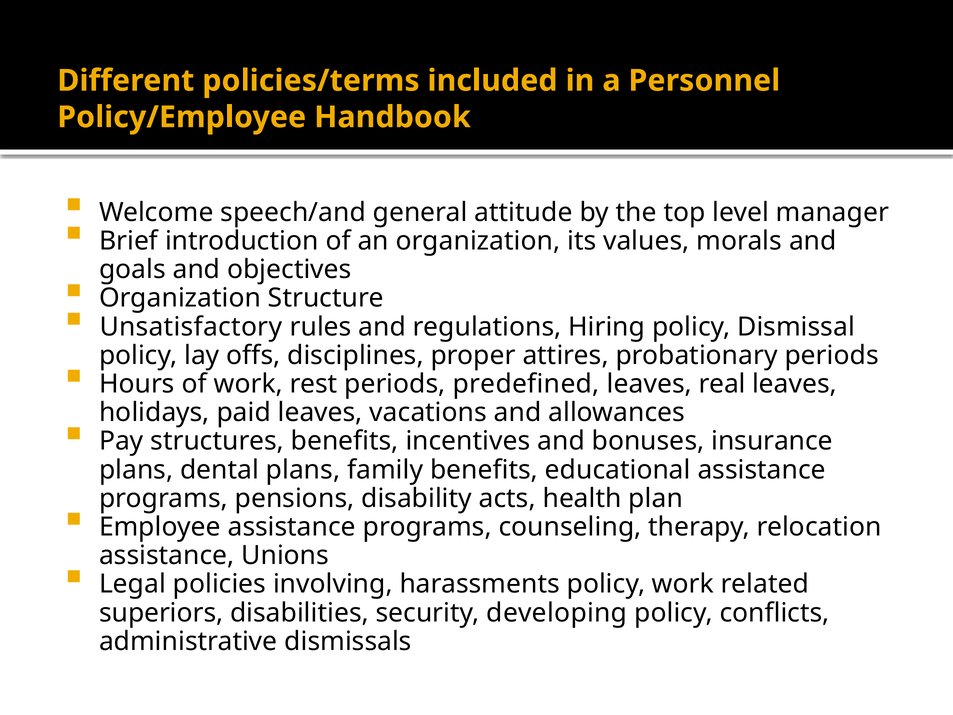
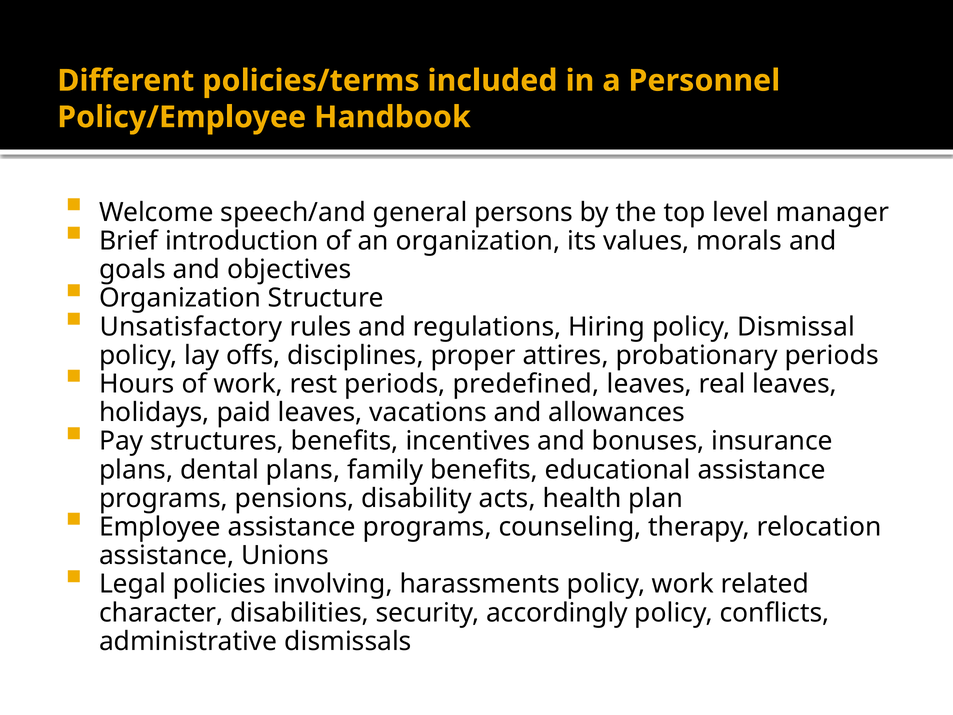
attitude: attitude -> persons (524, 212)
superiors: superiors -> character (161, 613)
developing: developing -> accordingly (557, 613)
